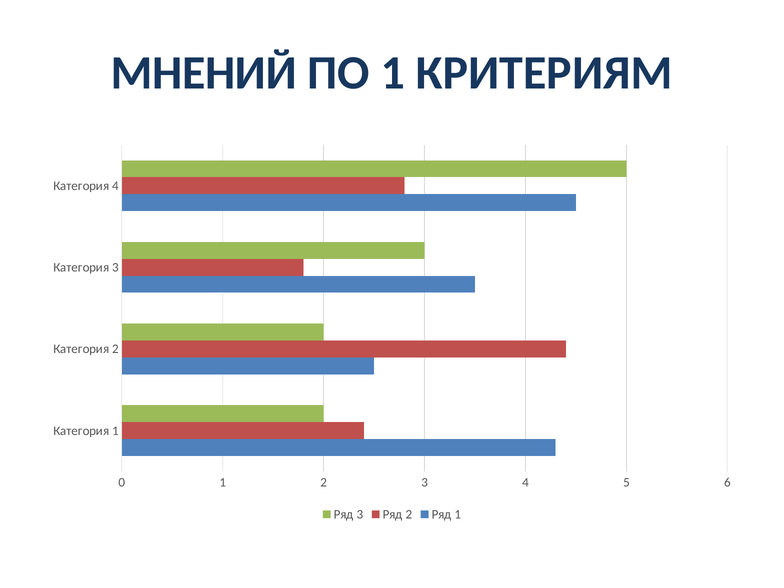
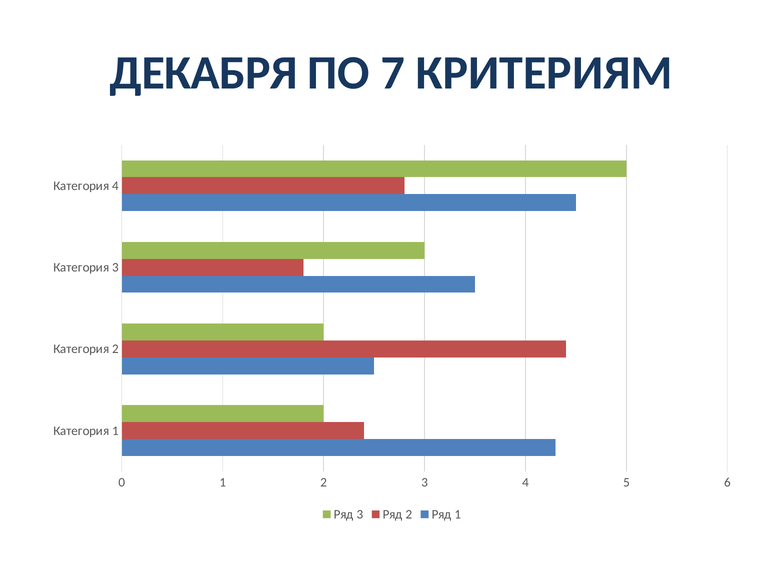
МНЕНИЙ: МНЕНИЙ -> ДЕКАБРЯ (204, 73)
ПО 1: 1 -> 7 (393, 73)
